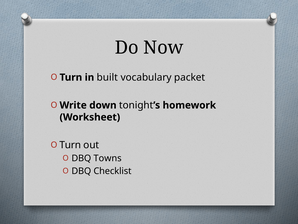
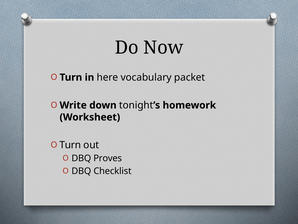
built: built -> here (107, 77)
Towns: Towns -> Proves (108, 158)
